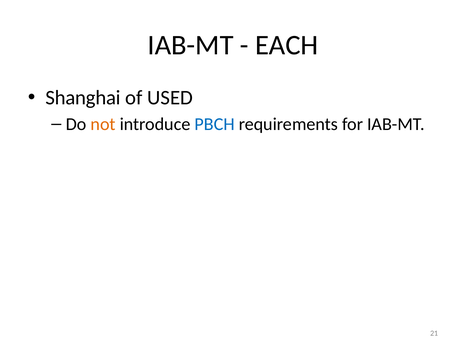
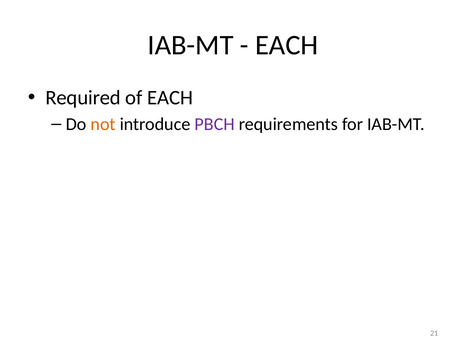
Shanghai: Shanghai -> Required (83, 98)
of USED: USED -> EACH (170, 98)
PBCH colour: blue -> purple (215, 124)
